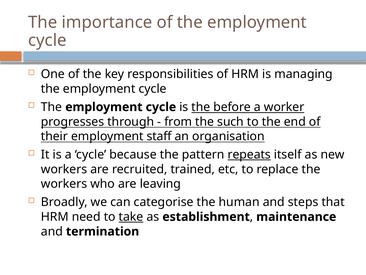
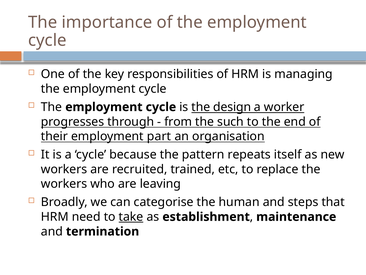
before: before -> design (232, 107)
staff: staff -> part (159, 136)
repeats underline: present -> none (249, 154)
